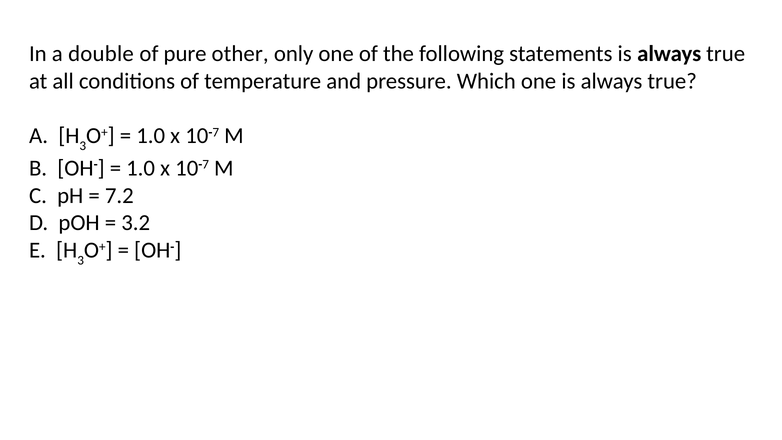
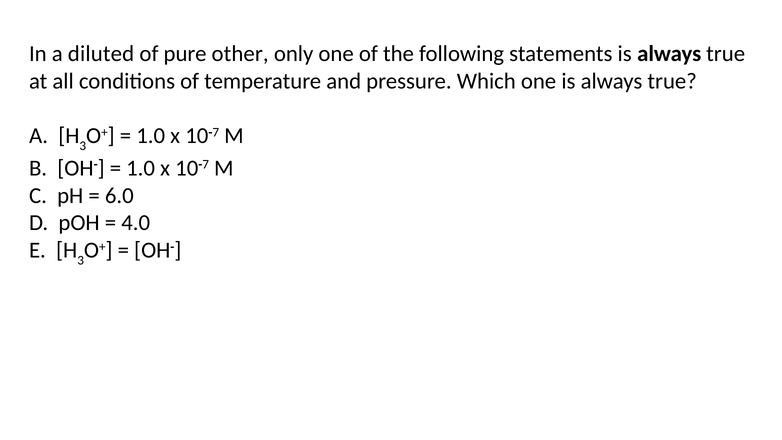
double: double -> diluted (101, 54)
7.2: 7.2 -> 6.0 (119, 196)
3.2: 3.2 -> 4.0 (136, 223)
